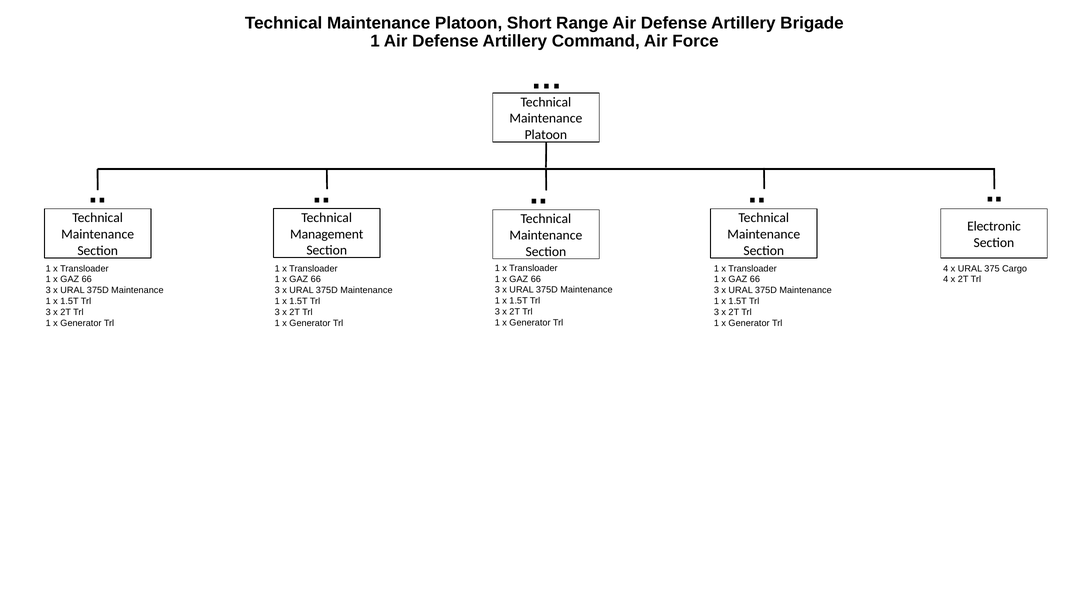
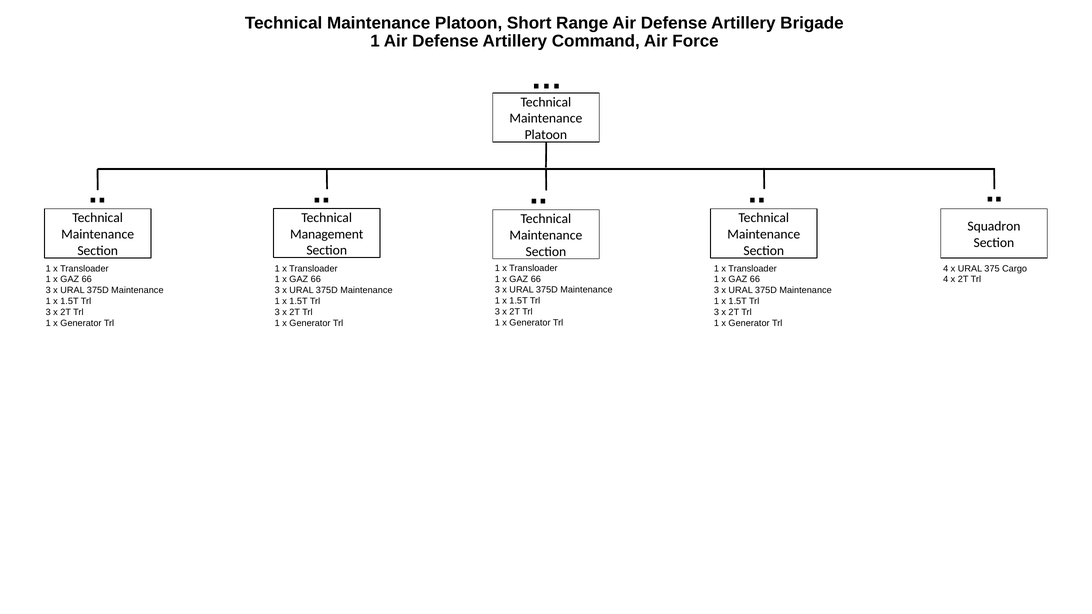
Electronic: Electronic -> Squadron (994, 226)
